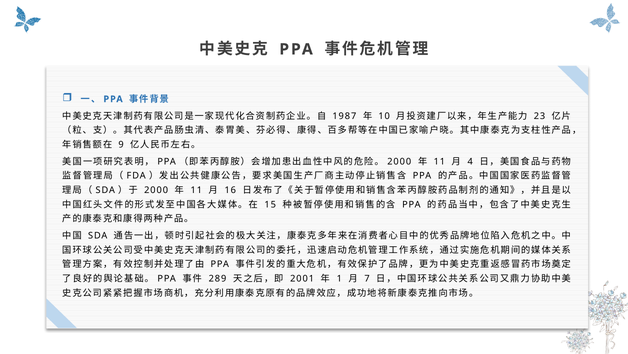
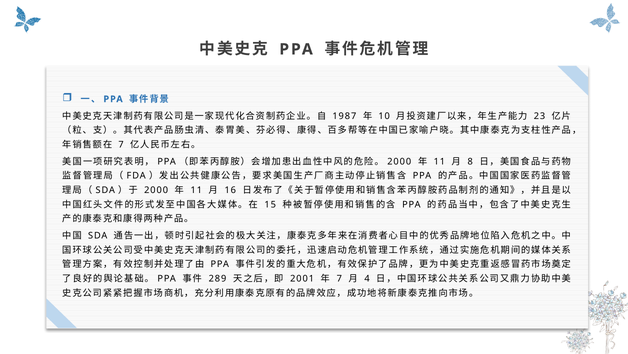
9: 9 -> 7 (121, 144)
4: 4 -> 8 (470, 161)
1: 1 -> 7 (339, 278)
7: 7 -> 4 (367, 278)
